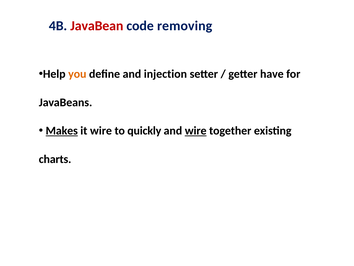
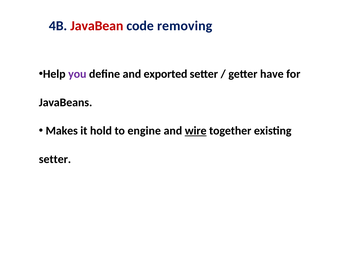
you colour: orange -> purple (77, 74)
injection: injection -> exported (166, 74)
Makes underline: present -> none (62, 131)
it wire: wire -> hold (101, 131)
quickly: quickly -> engine (144, 131)
charts: charts -> setter (55, 159)
